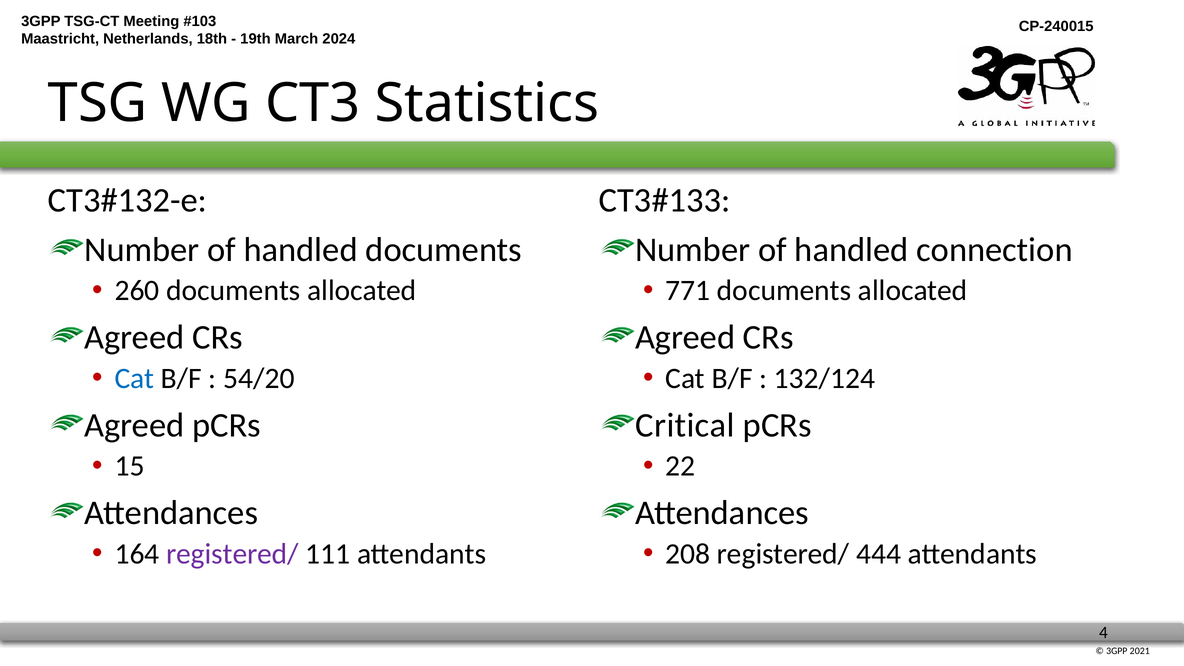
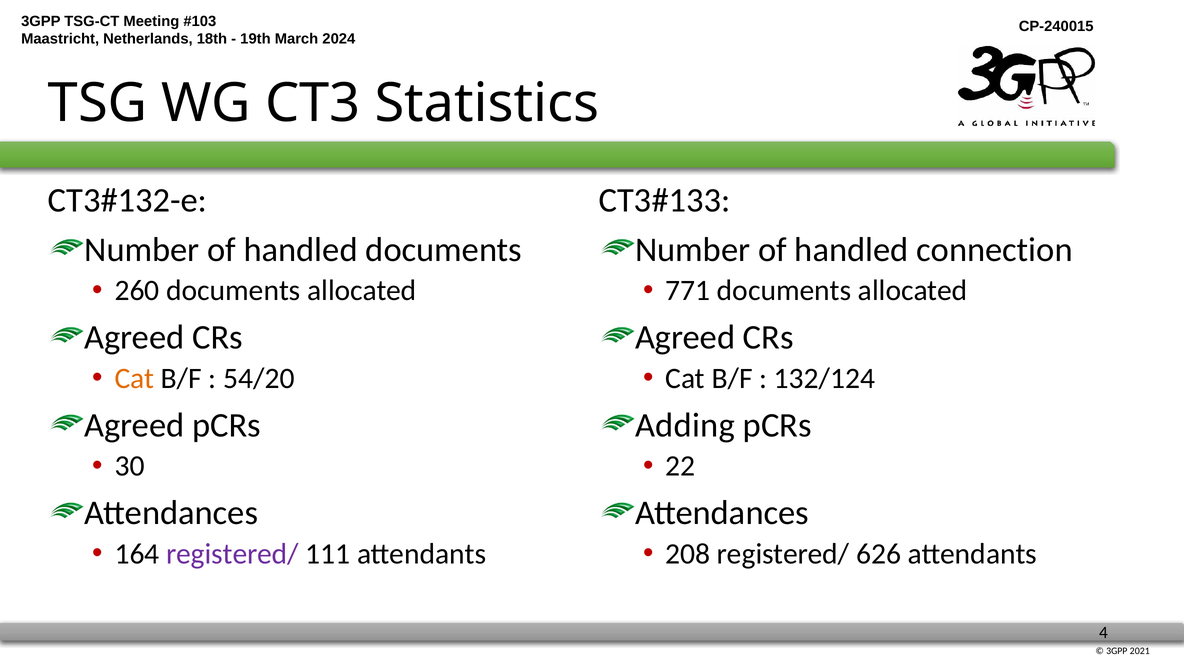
Cat colour: blue -> orange (134, 378)
Critical: Critical -> Adding (685, 425)
15: 15 -> 30 (130, 466)
444: 444 -> 626 (879, 554)
